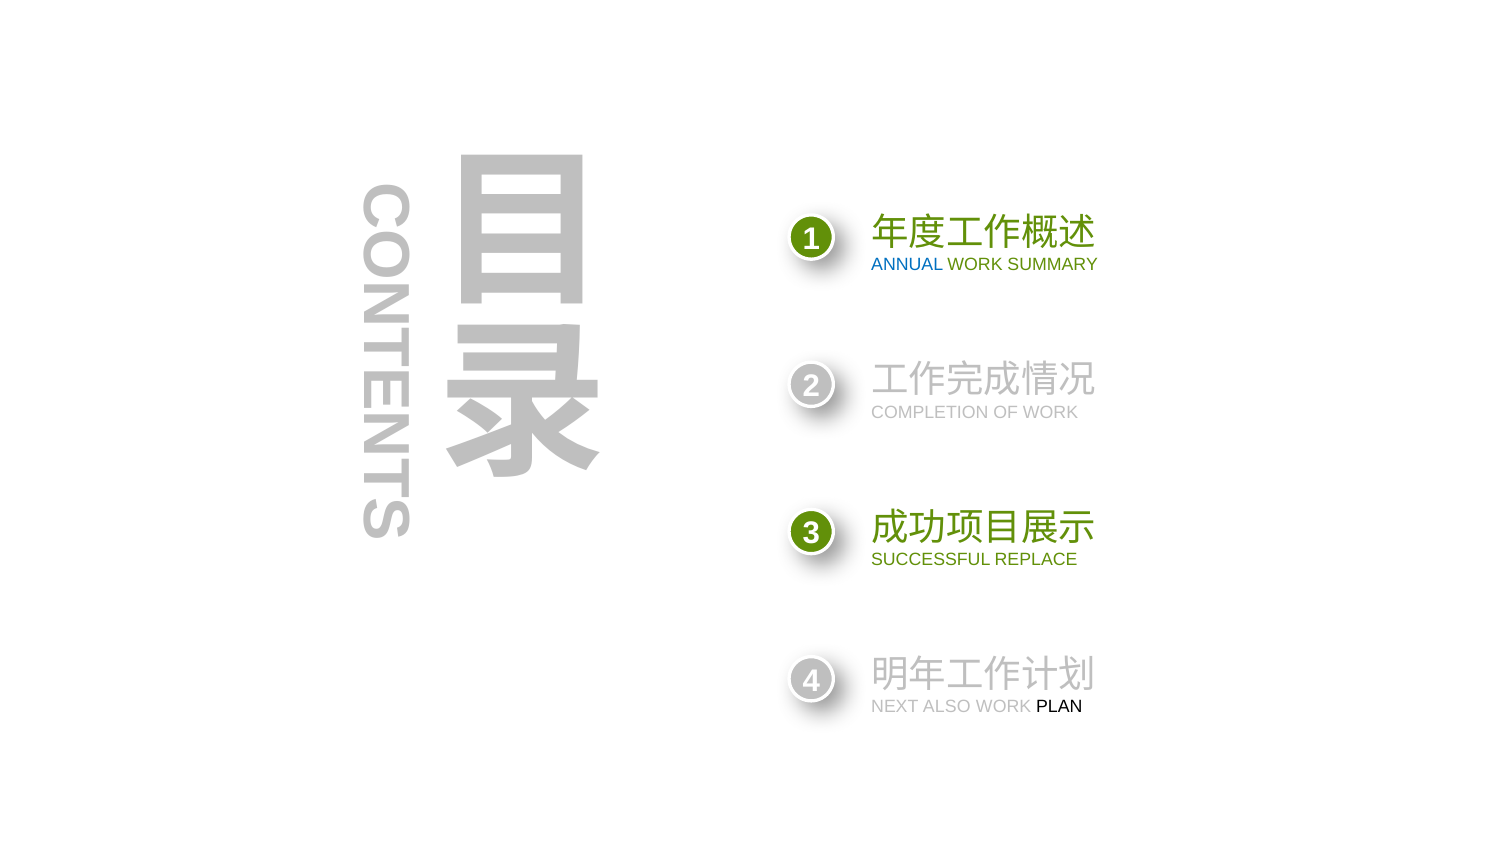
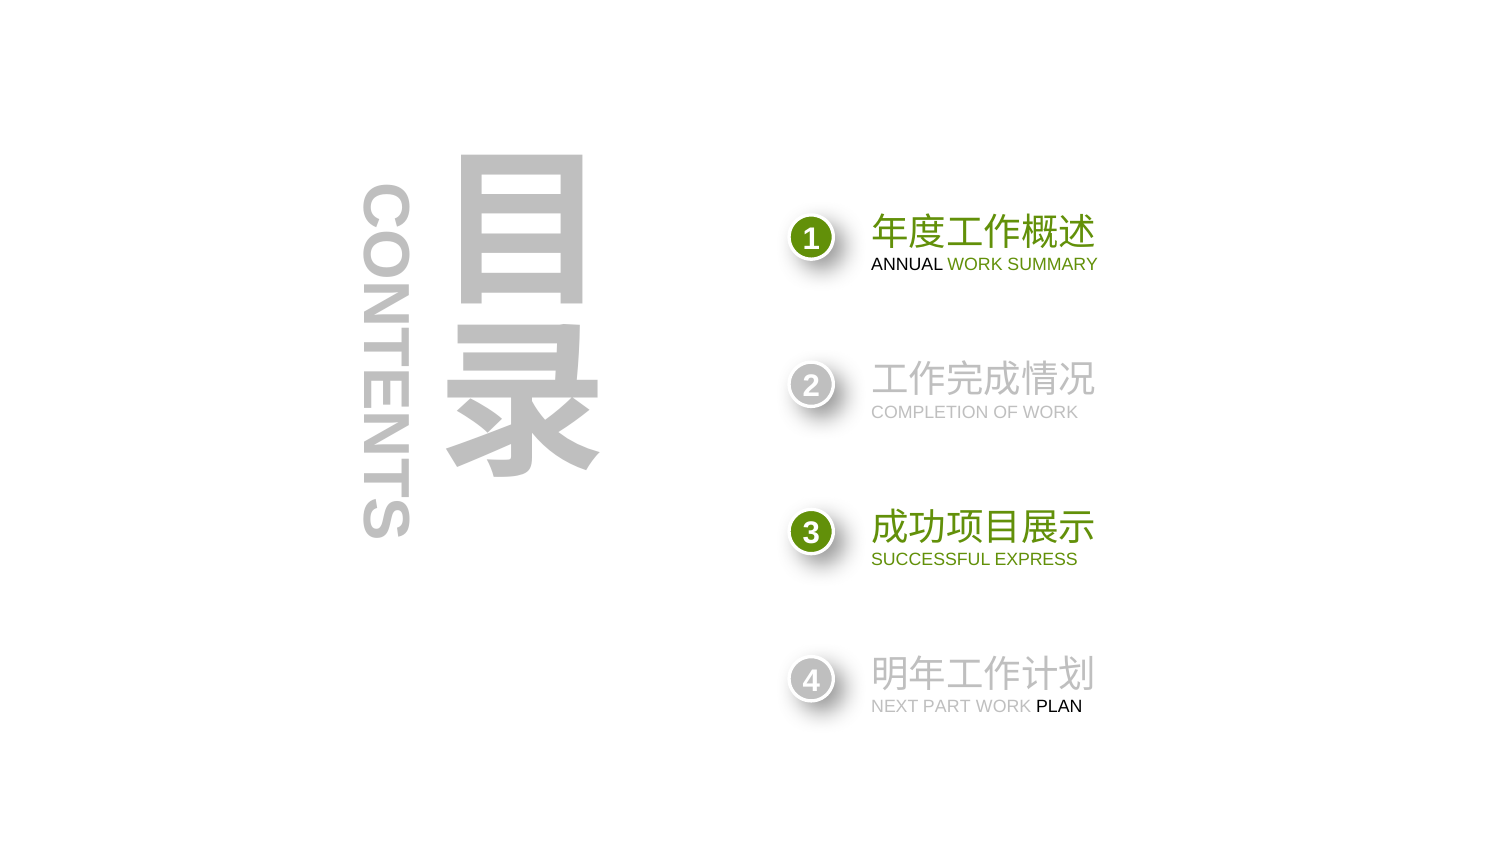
ANNUAL colour: blue -> black (907, 265)
REPLACE: REPLACE -> EXPRESS (1036, 560)
ALSO: ALSO -> PART (947, 707)
